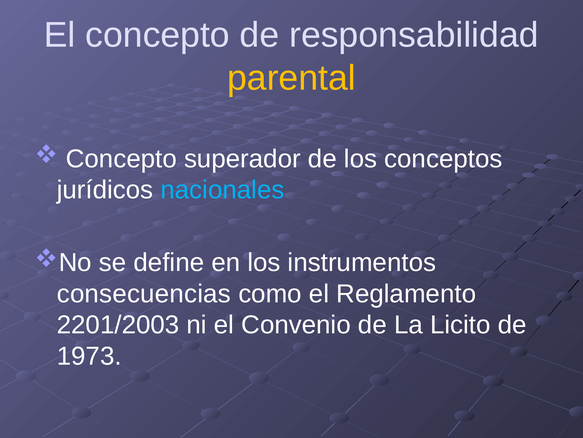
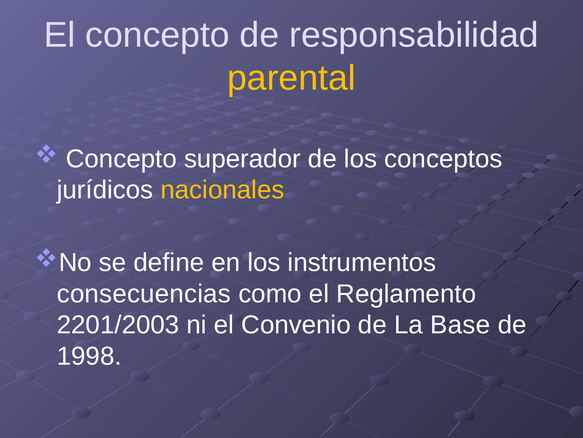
nacionales colour: light blue -> yellow (222, 190)
Licito: Licito -> Base (460, 324)
1973: 1973 -> 1998 (89, 356)
